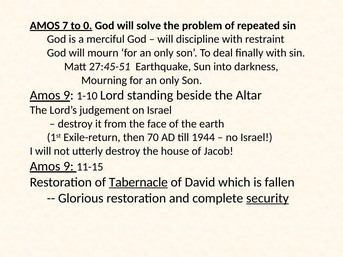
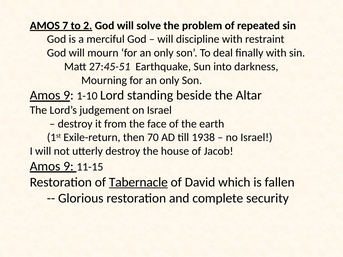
0: 0 -> 2 (88, 26)
1944: 1944 -> 1938 (203, 138)
security underline: present -> none (267, 198)
